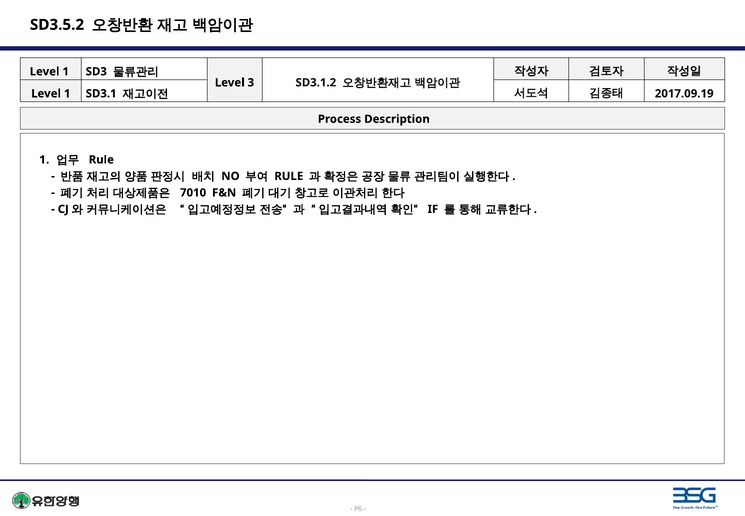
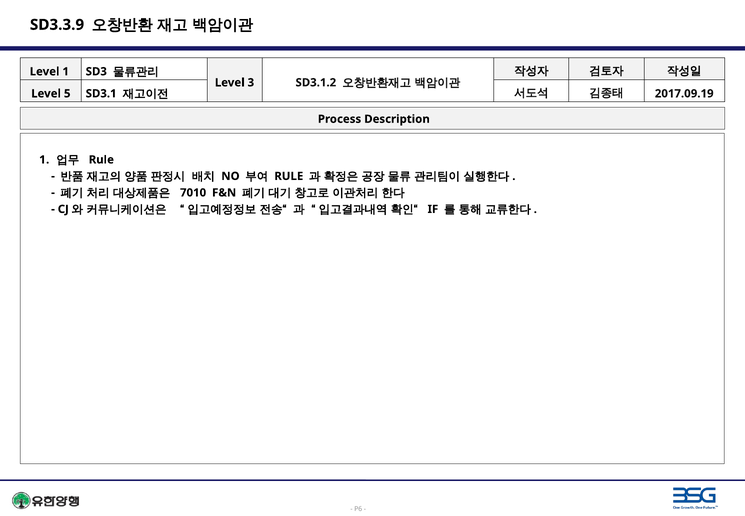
SD3.5.2: SD3.5.2 -> SD3.3.9 (57, 25)
1: 1 -> 5 (67, 94)
